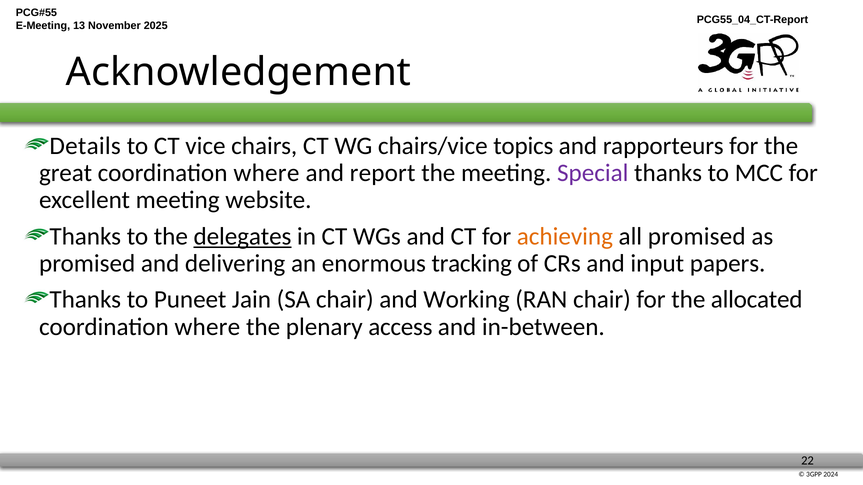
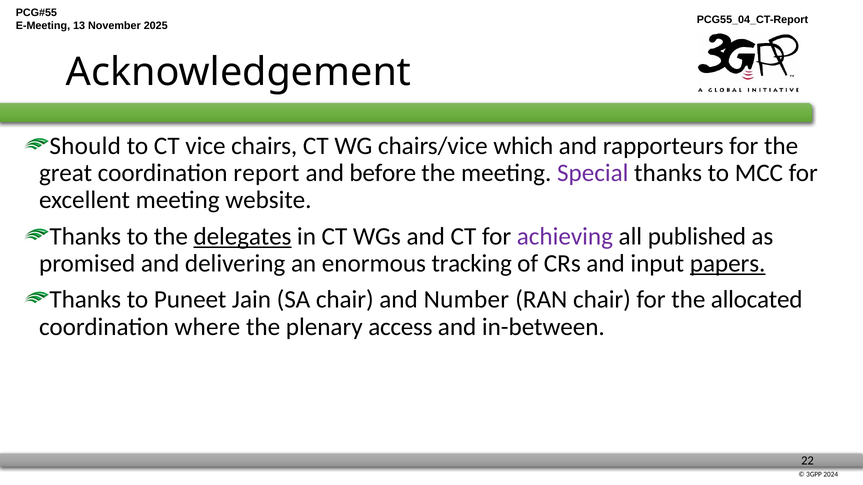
Details: Details -> Should (85, 146)
topics: topics -> which (523, 146)
great coordination where: where -> report (266, 173)
report: report -> before (383, 173)
achieving colour: orange -> purple (565, 236)
all promised: promised -> published (697, 236)
papers underline: none -> present (728, 264)
Working: Working -> Number (466, 300)
